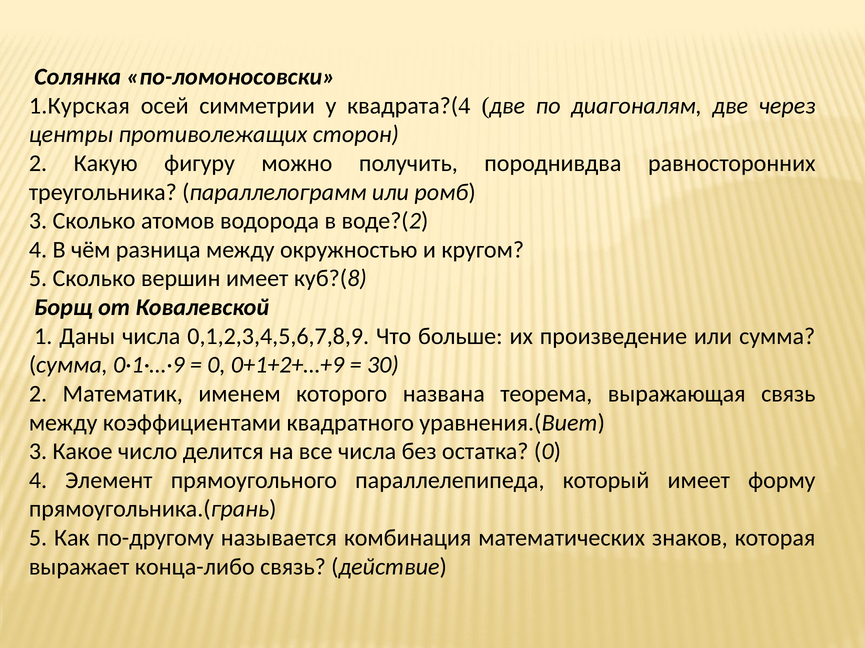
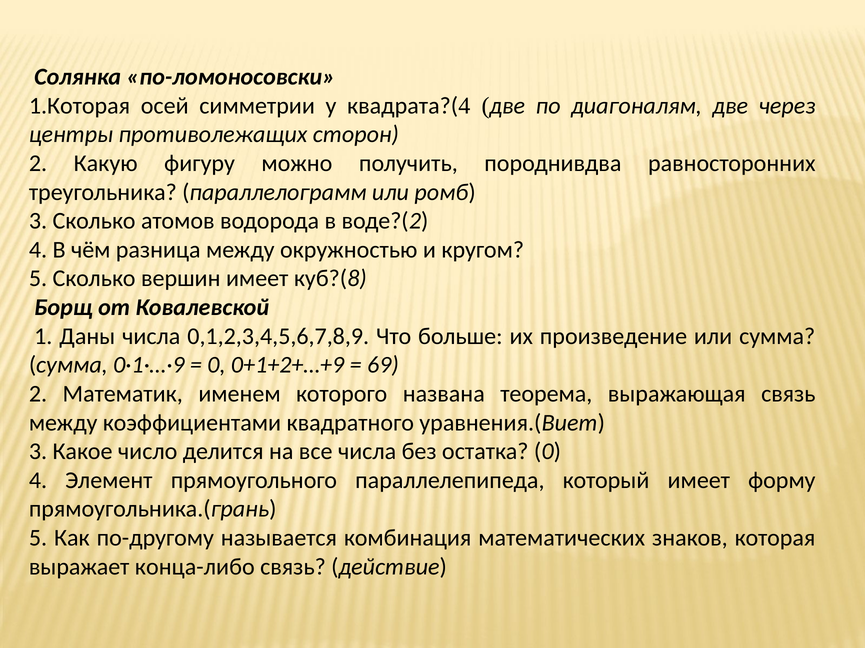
1.Курская: 1.Курская -> 1.Которая (79, 106)
30: 30 -> 69 (383, 365)
